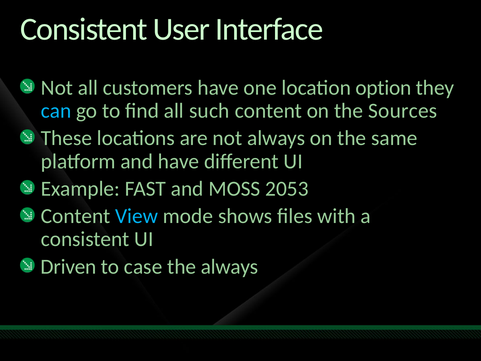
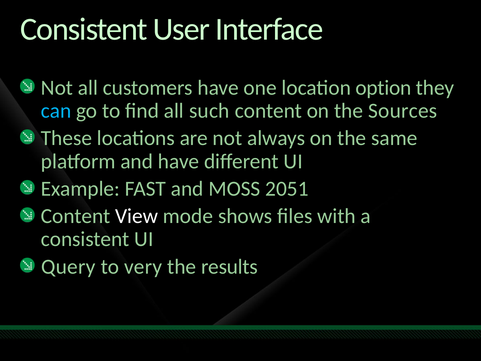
2053: 2053 -> 2051 (287, 189)
View colour: light blue -> white (137, 216)
Driven: Driven -> Query (68, 266)
case: case -> very (143, 266)
the always: always -> results (229, 266)
